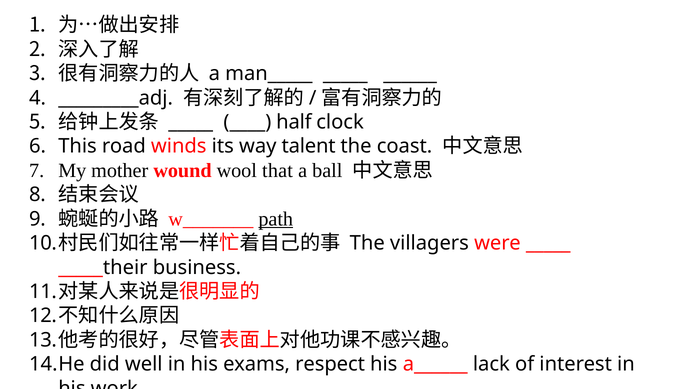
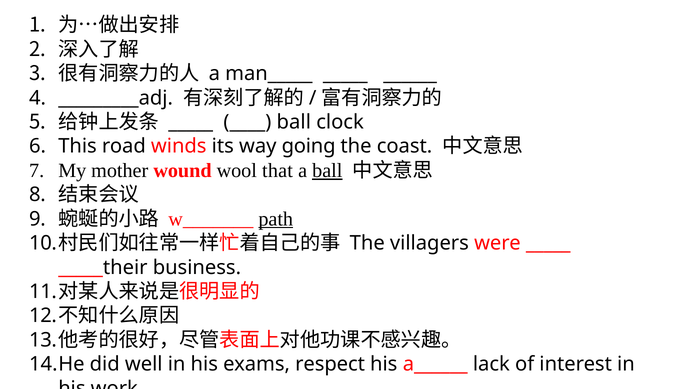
half: half -> ball (294, 122)
talent: talent -> going (309, 146)
ball underline: none -> present (327, 171)
